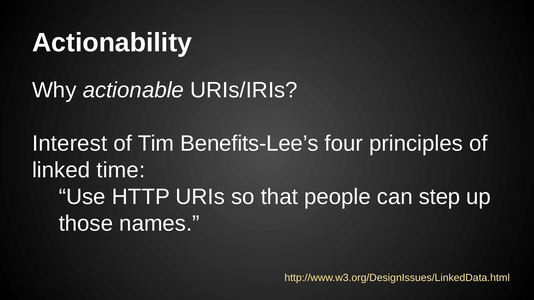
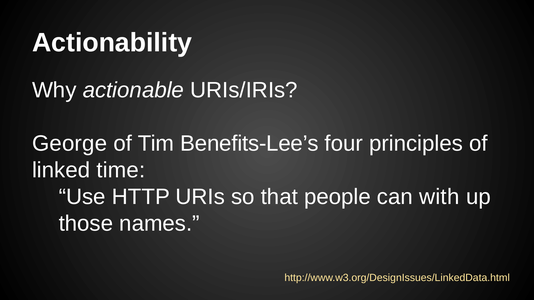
Interest: Interest -> George (70, 144)
step: step -> with (439, 197)
